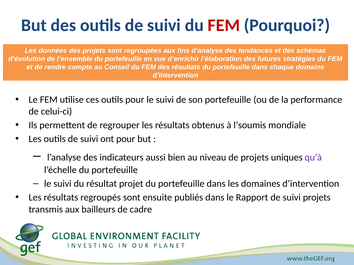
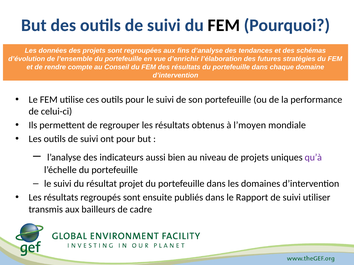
FEM colour: red -> black (224, 25)
l’soumis: l’soumis -> l’moyen (250, 125)
suivi projets: projets -> utiliser (317, 198)
